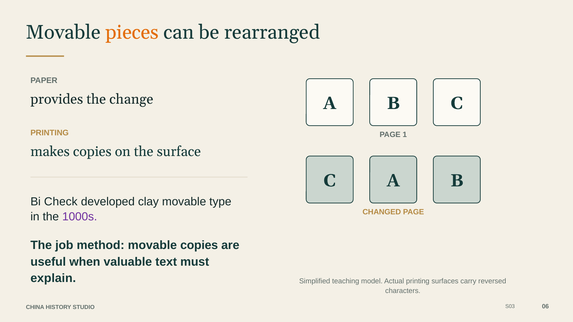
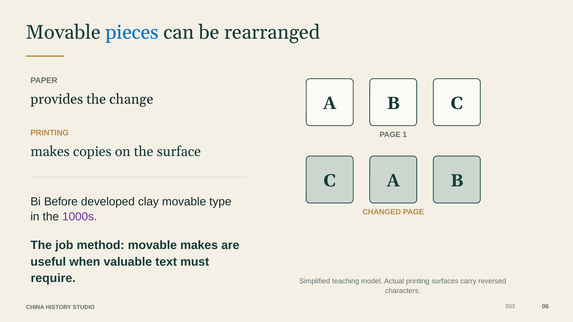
pieces colour: orange -> blue (132, 32)
Check: Check -> Before (61, 202)
movable copies: copies -> makes (199, 246)
explain: explain -> require (53, 279)
